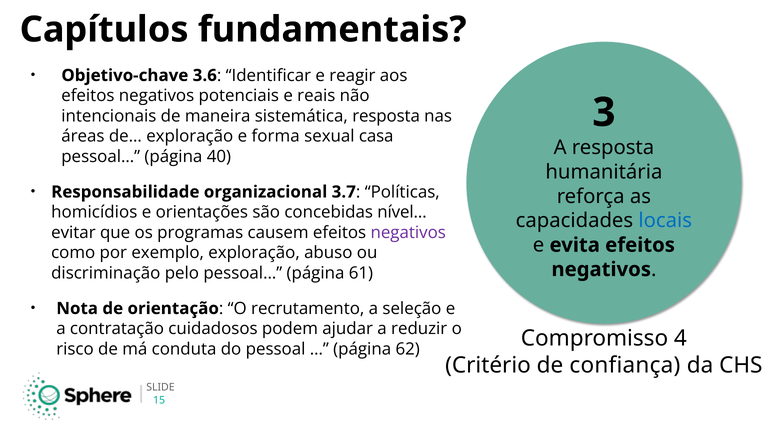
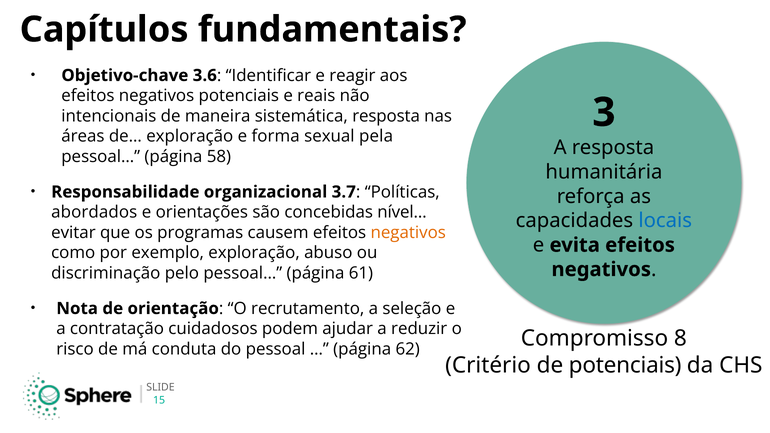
casa: casa -> pela (376, 136)
40: 40 -> 58 (219, 157)
homicídios: homicídios -> abordados (94, 212)
negativos colour: purple -> orange (408, 233)
4: 4 -> 8 (680, 338)
de confiança: confiança -> potenciais (625, 365)
